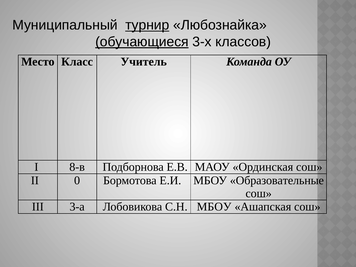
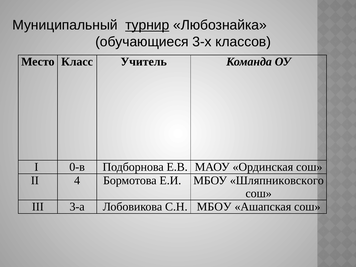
обучающиеся underline: present -> none (142, 42)
8-в: 8-в -> 0-в (77, 167)
0: 0 -> 4 (77, 180)
Образовательные: Образовательные -> Шляпниковского (277, 180)
